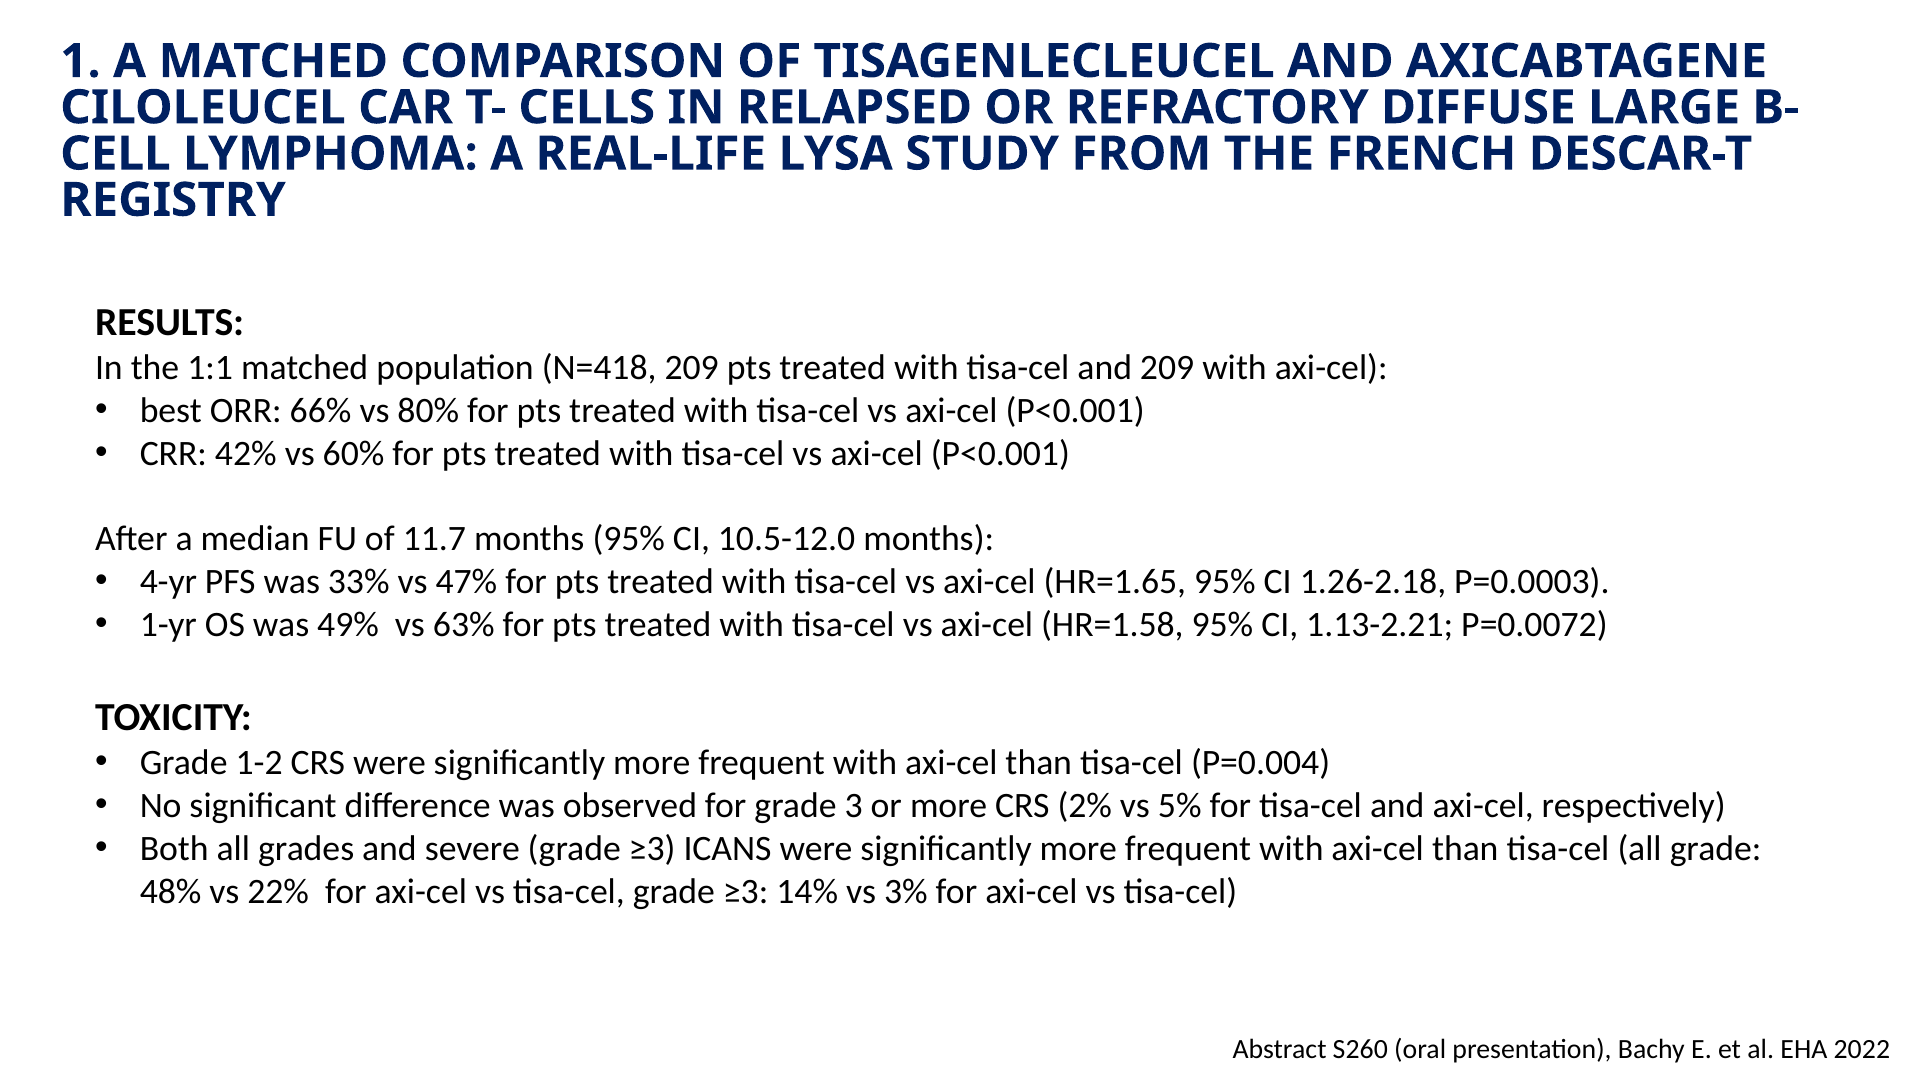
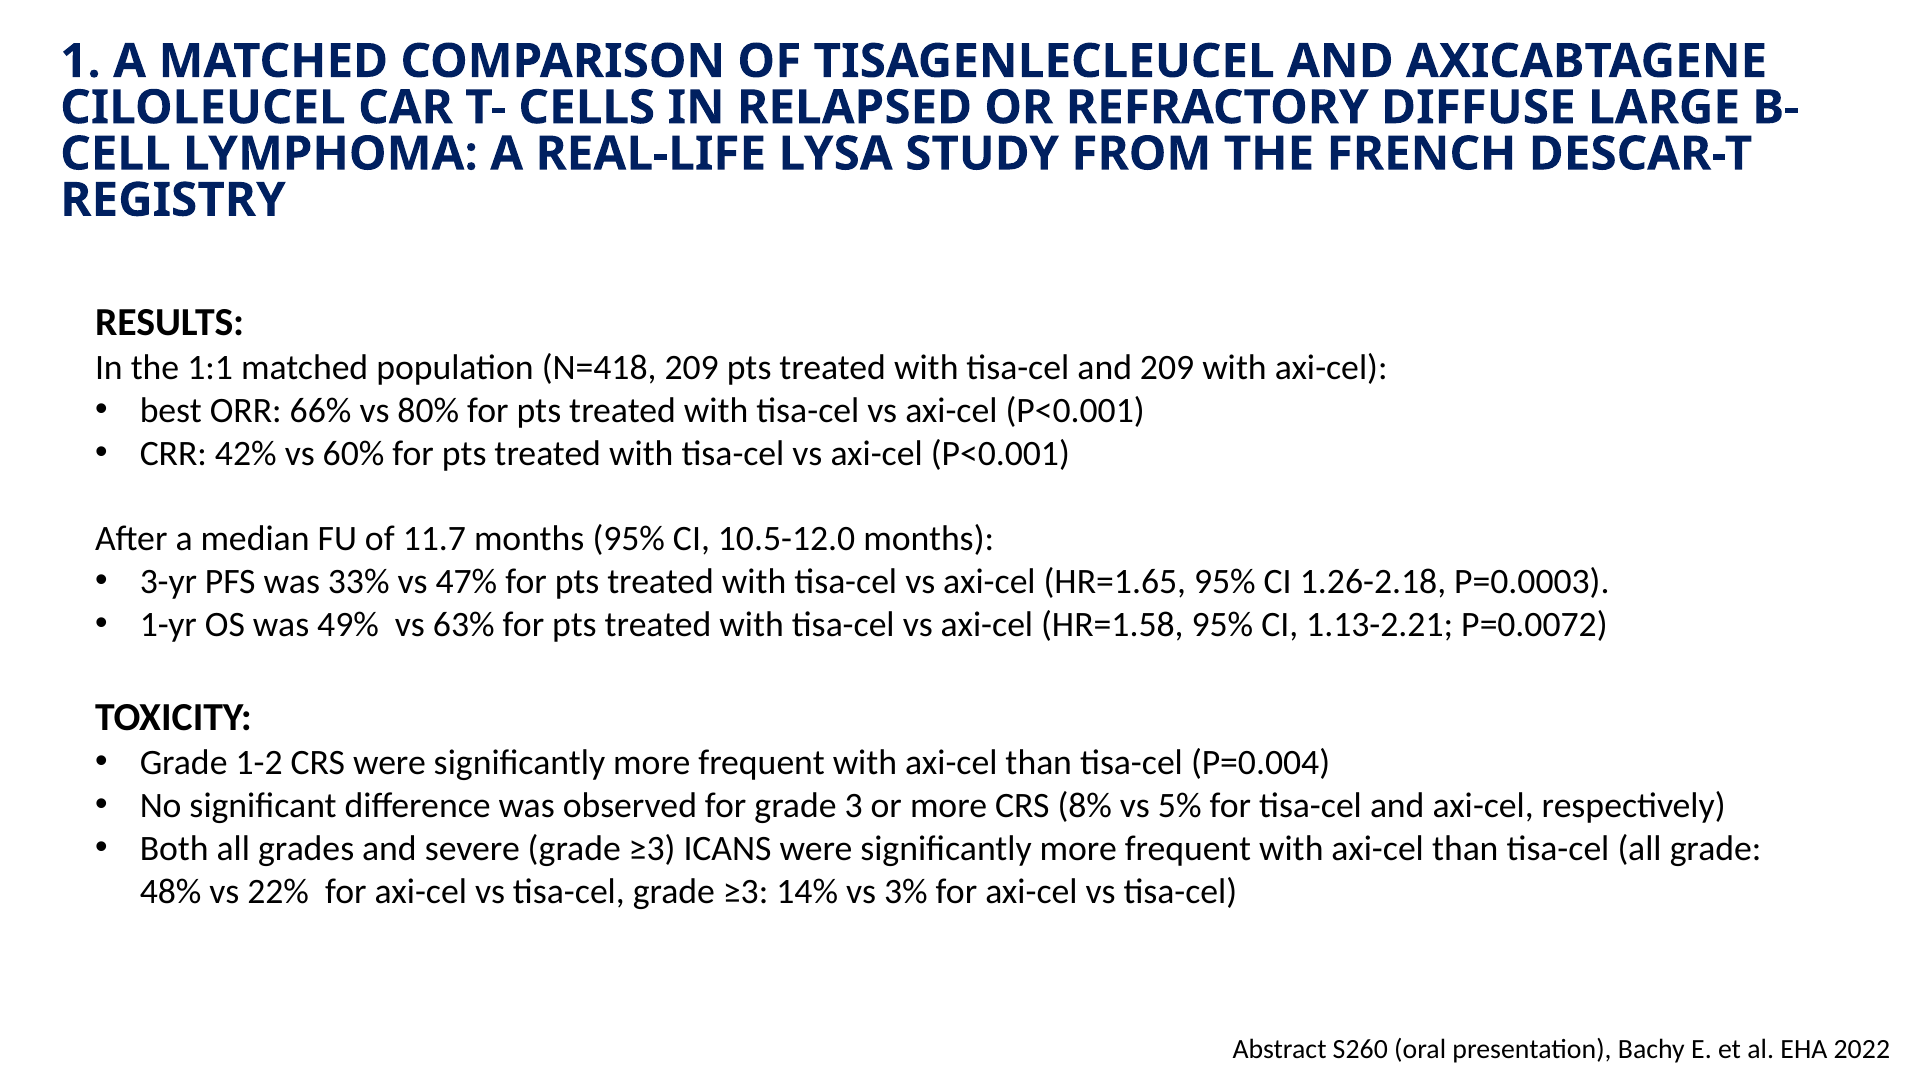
4-yr: 4-yr -> 3-yr (168, 582)
2%: 2% -> 8% (1085, 806)
